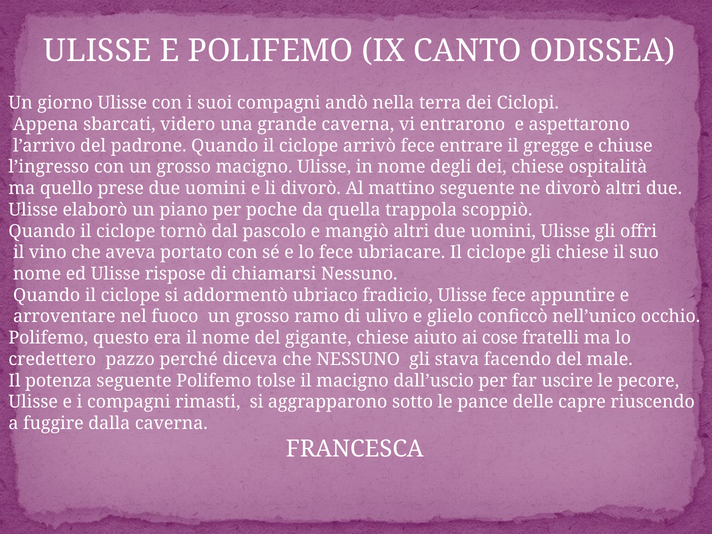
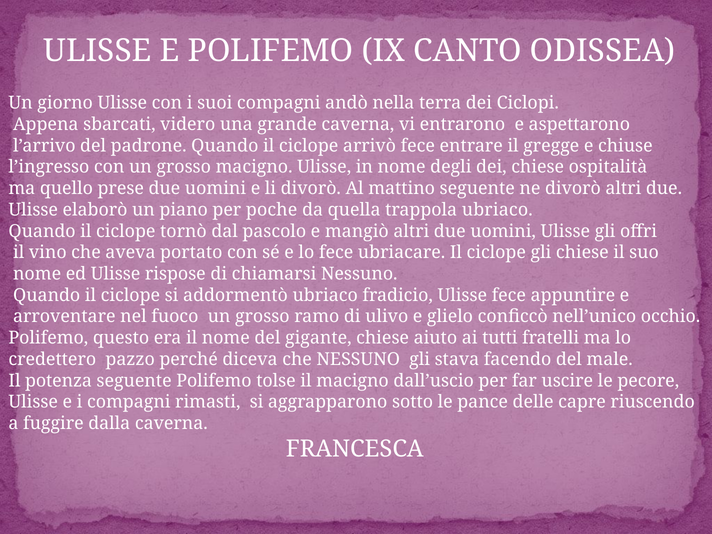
trappola scoppiò: scoppiò -> ubriaco (497, 210)
cose: cose -> tutti (500, 338)
